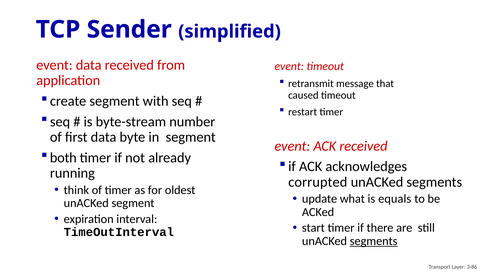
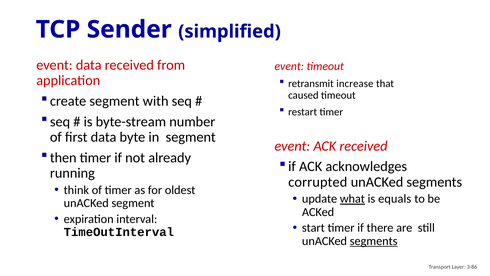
message: message -> increase (355, 83)
both: both -> then (63, 157)
what underline: none -> present (352, 199)
